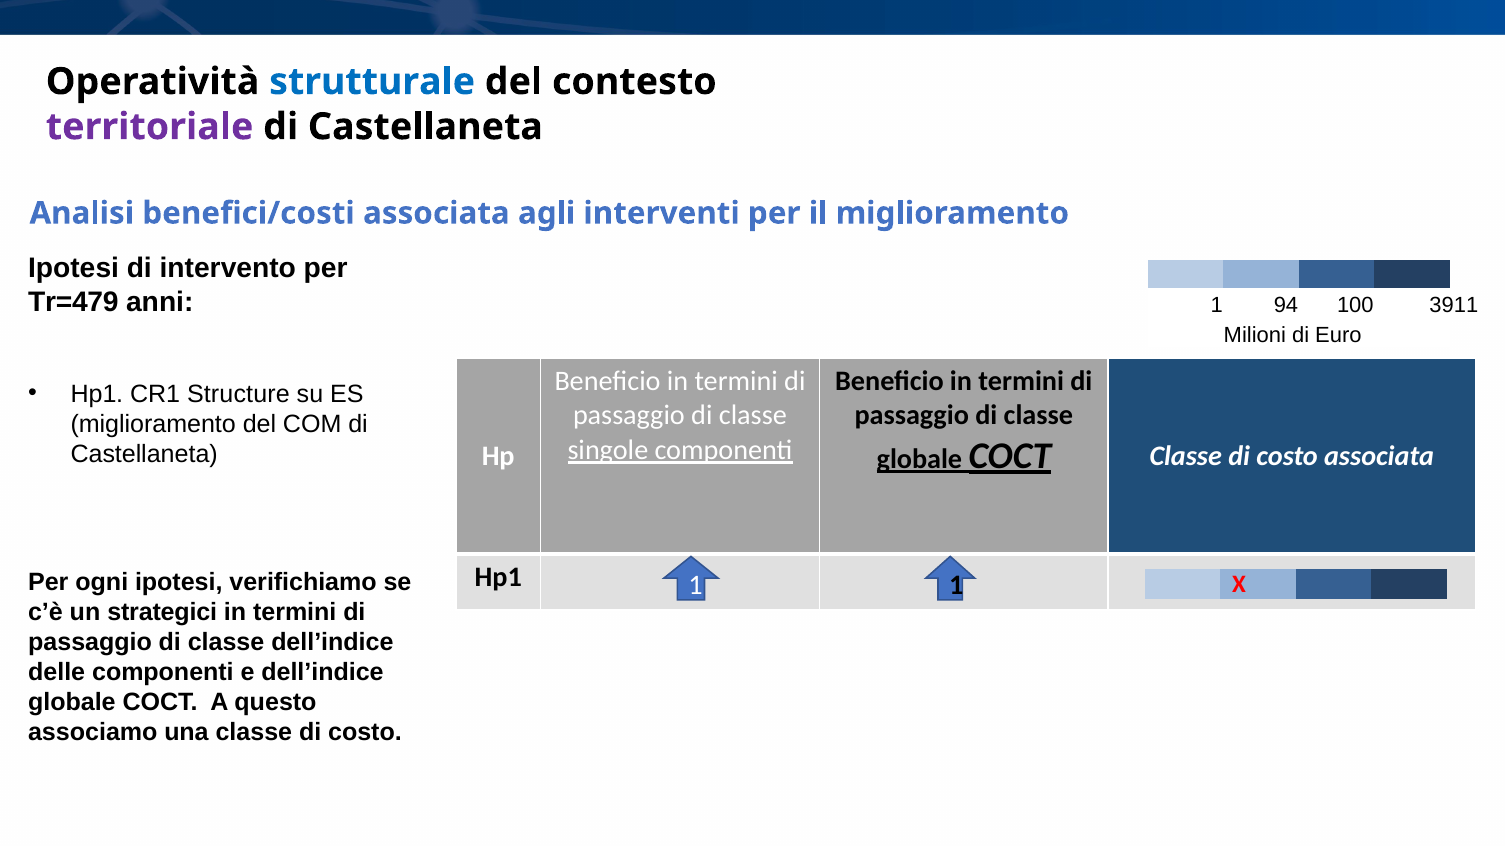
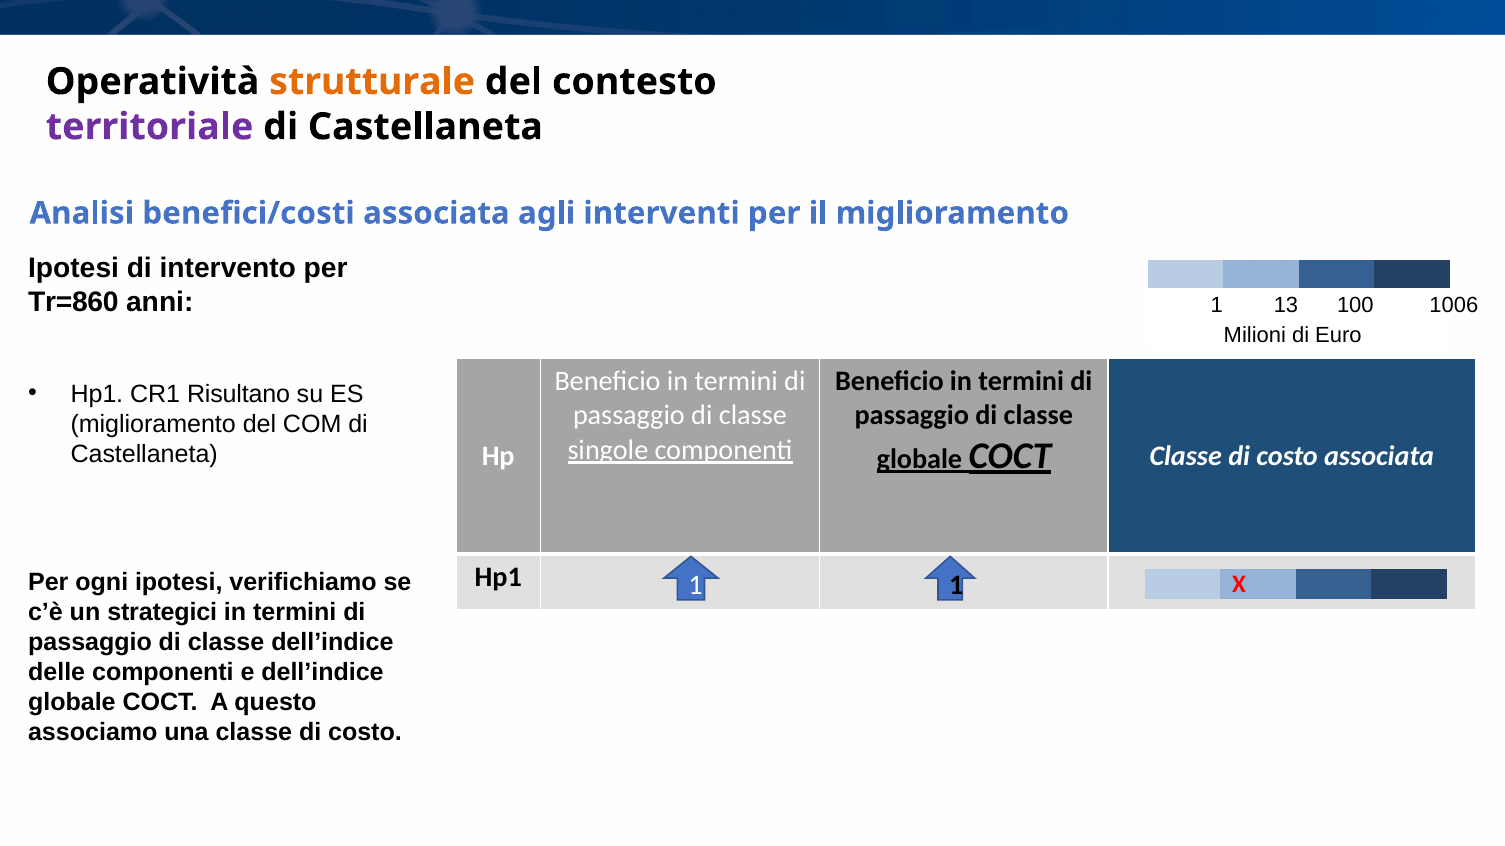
strutturale colour: blue -> orange (372, 82)
Tr=479: Tr=479 -> Tr=860 (73, 302)
3911: 3911 -> 1006 (1454, 305)
94: 94 -> 13 (1286, 306)
Structure: Structure -> Risultano (239, 394)
